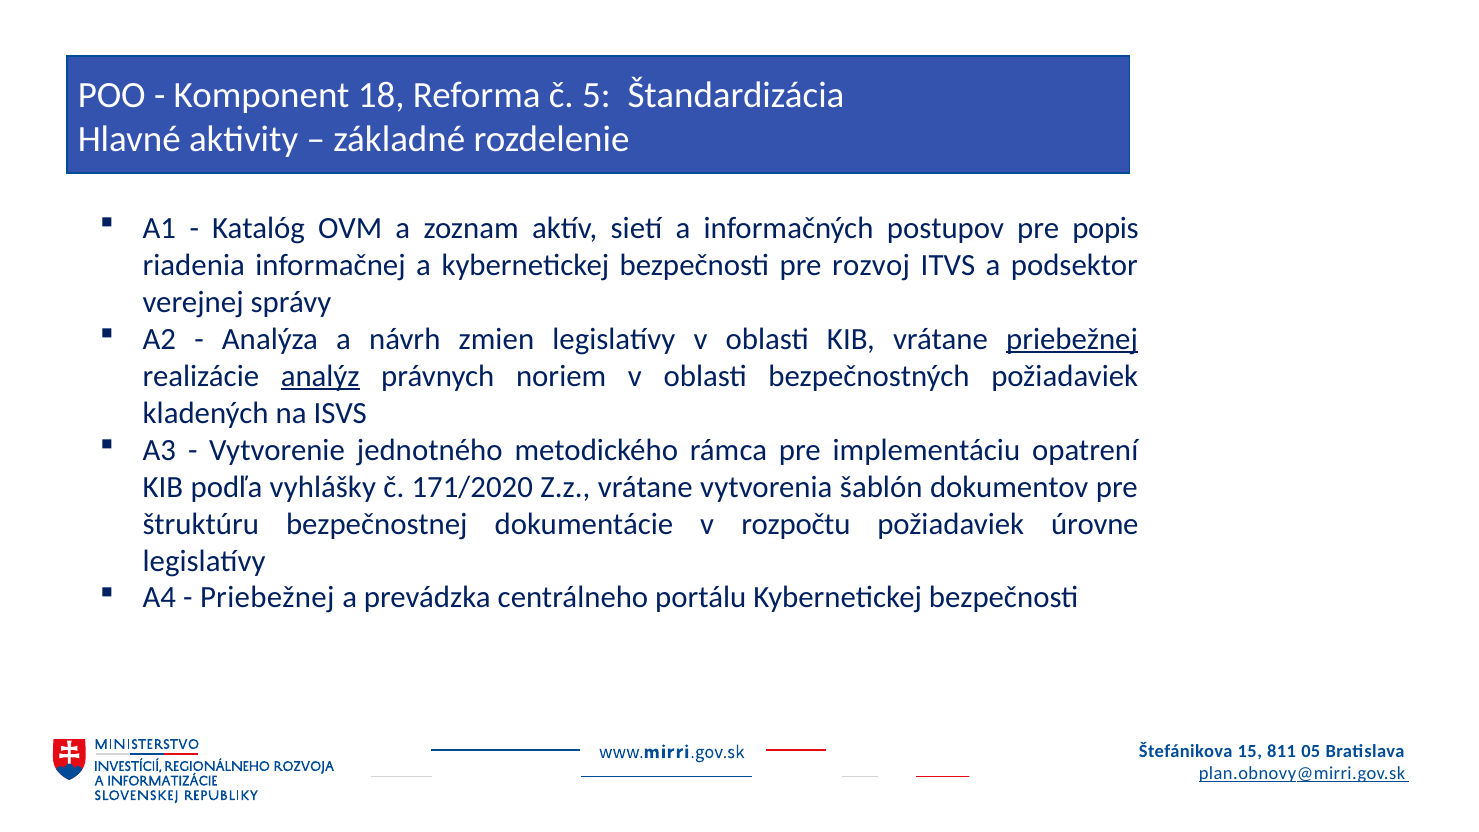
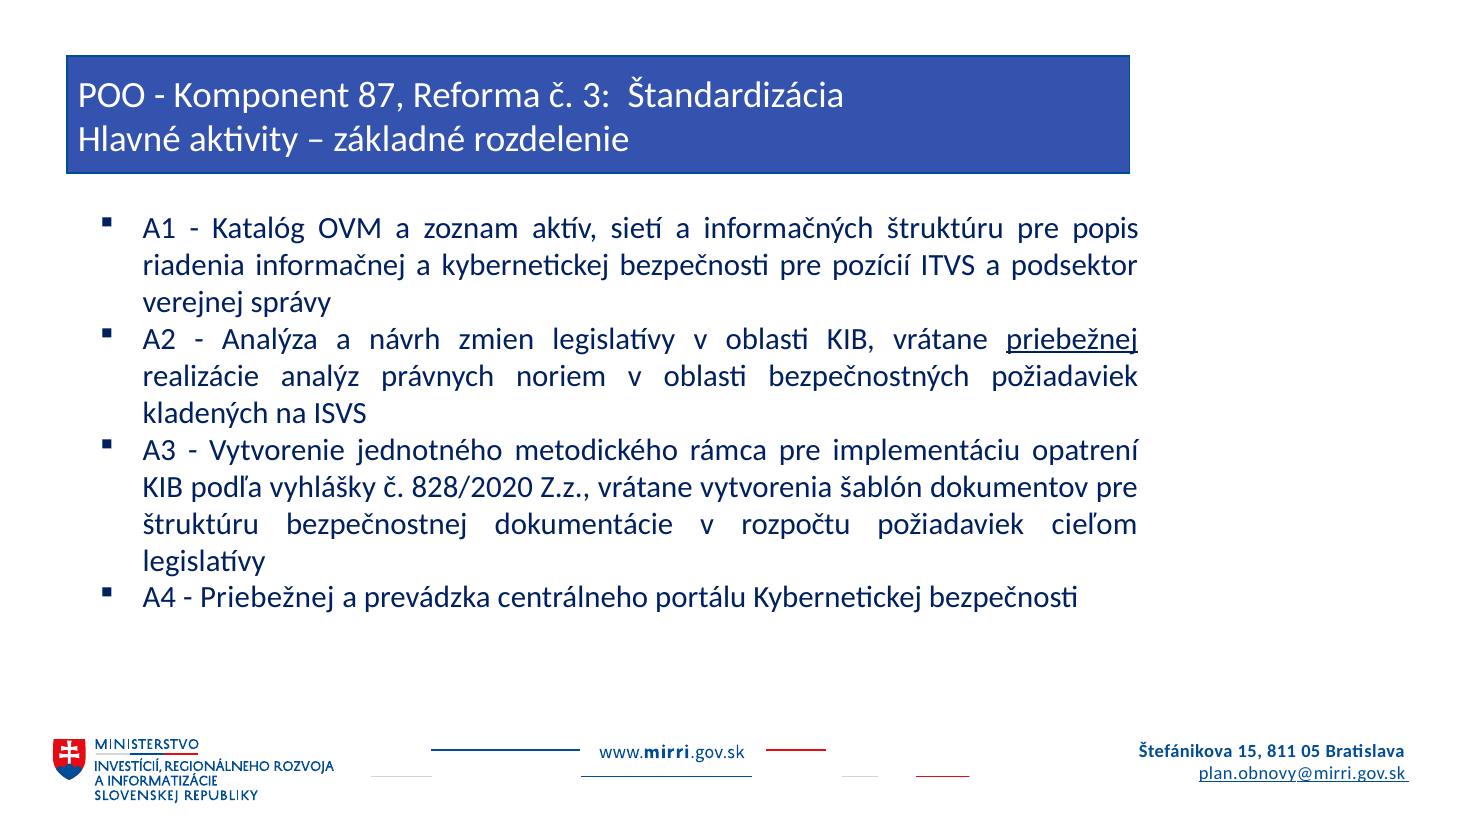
18: 18 -> 87 (381, 95)
5: 5 -> 3 (596, 95)
informačných postupov: postupov -> štruktúru (945, 228)
rozvoj: rozvoj -> pozícií (871, 265)
analýz underline: present -> none (320, 376)
171/2020: 171/2020 -> 828/2020 (472, 487)
úrovne: úrovne -> cieľom (1095, 524)
